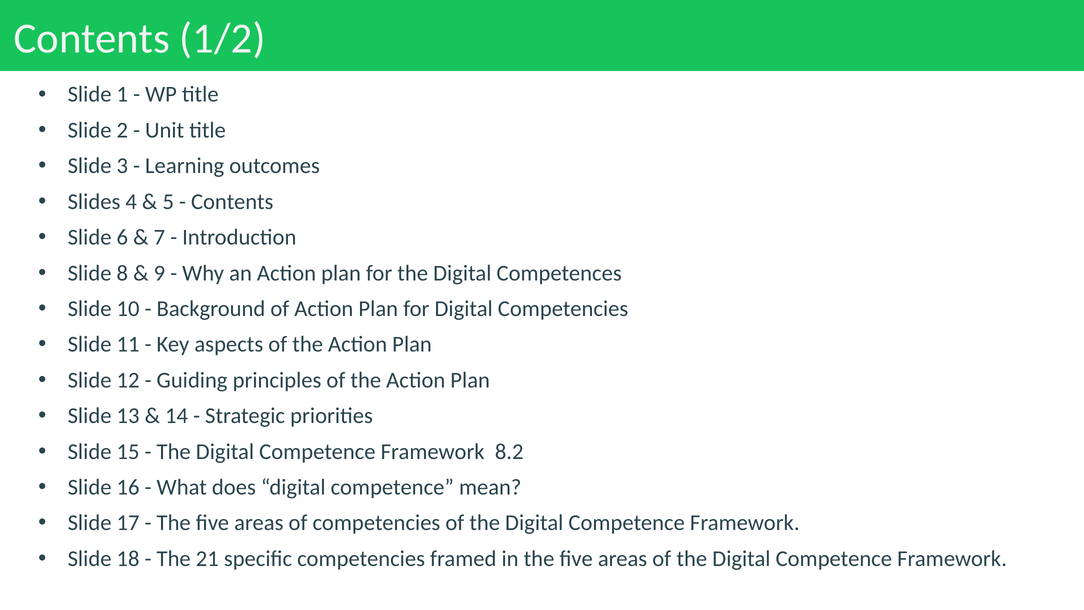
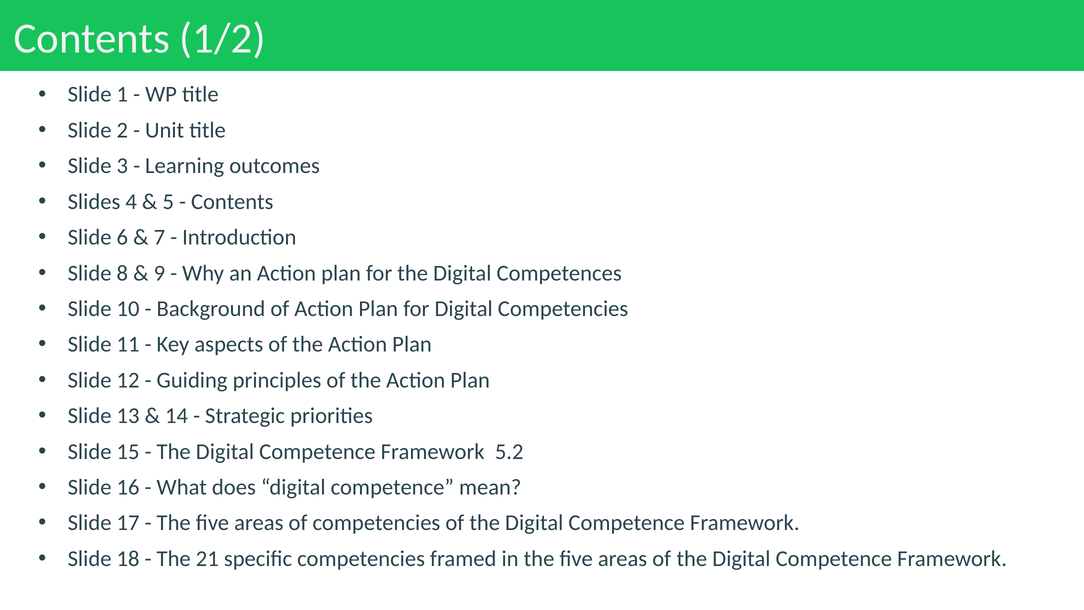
8.2: 8.2 -> 5.2 (509, 451)
